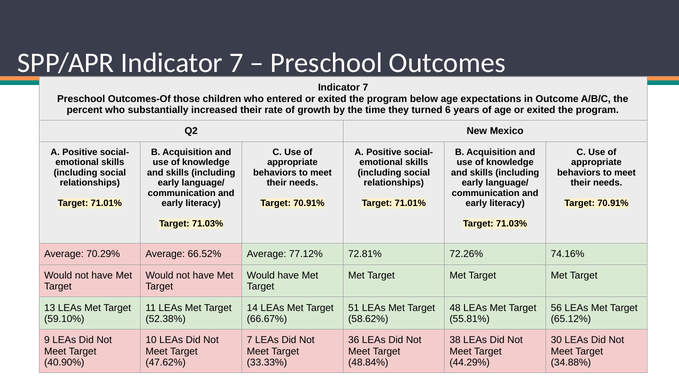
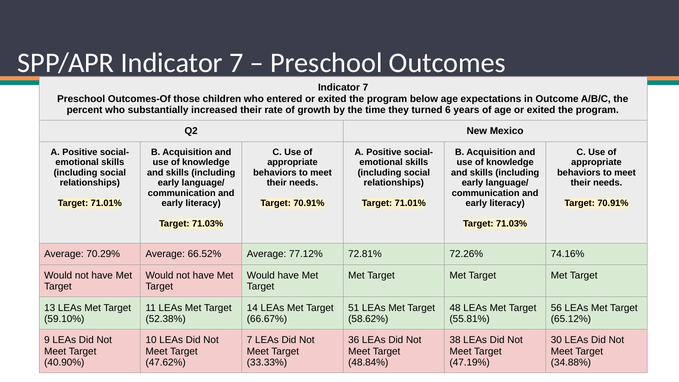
44.29%: 44.29% -> 47.19% (470, 362)
